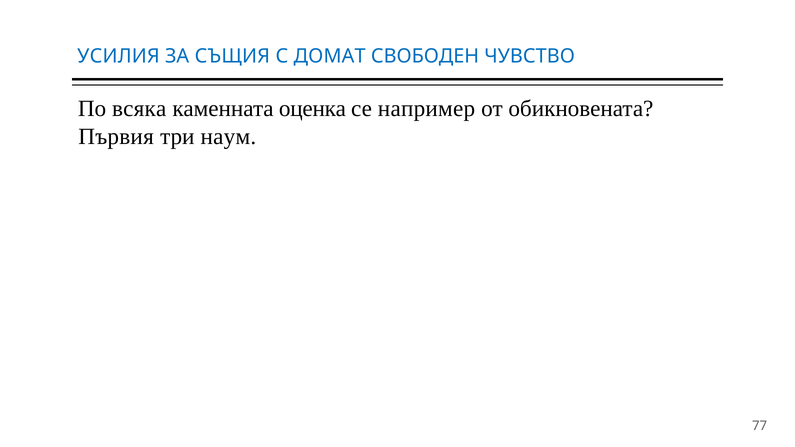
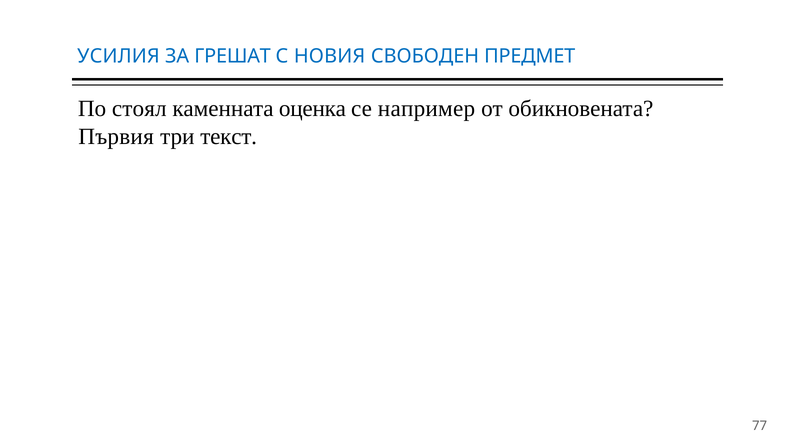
СЪЩИЯ: СЪЩИЯ -> ГРЕШАТ (233, 56)
ДОМАТ: ДОМАТ -> НОВИЯ (330, 56)
ЧУВСТВО: ЧУВСТВО -> ПРЕДМЕТ (530, 56)
всяка: всяка -> стоял (139, 109)
наум: наум -> текст (229, 137)
